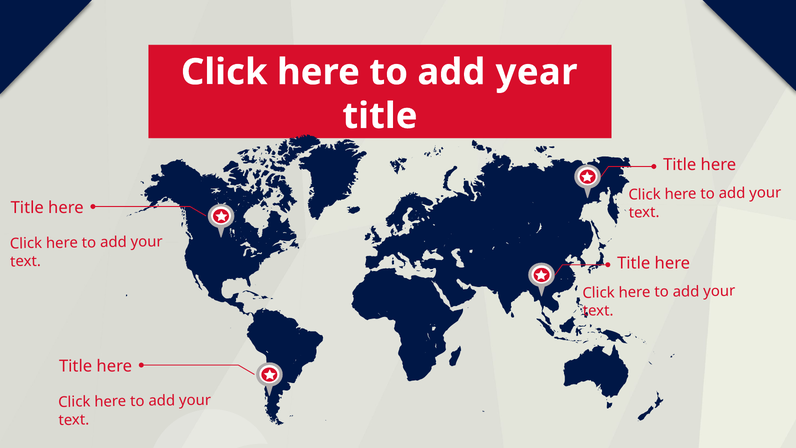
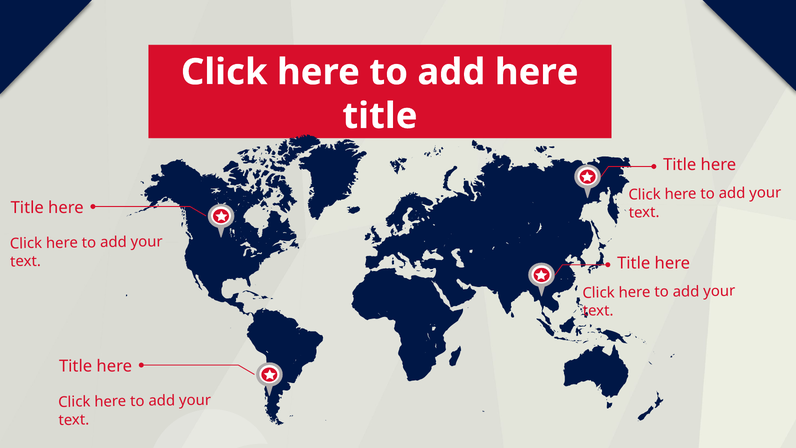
add year: year -> here (537, 72)
